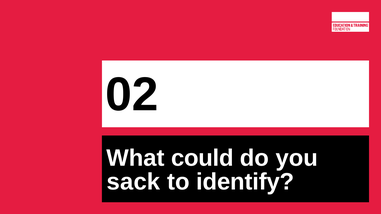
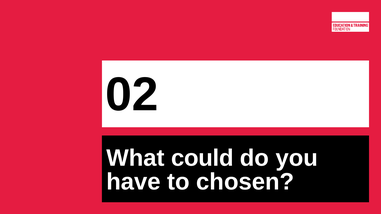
sack: sack -> have (134, 182)
identify: identify -> chosen (245, 182)
